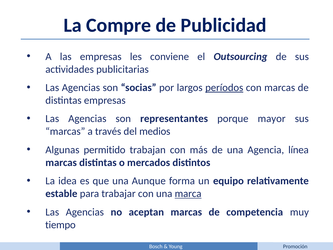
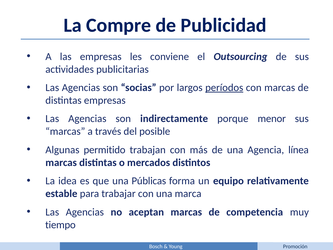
representantes: representantes -> indirectamente (174, 119)
mayor: mayor -> menor (272, 119)
medios: medios -> posible (155, 131)
Aunque: Aunque -> Públicas (149, 181)
marca underline: present -> none (188, 193)
